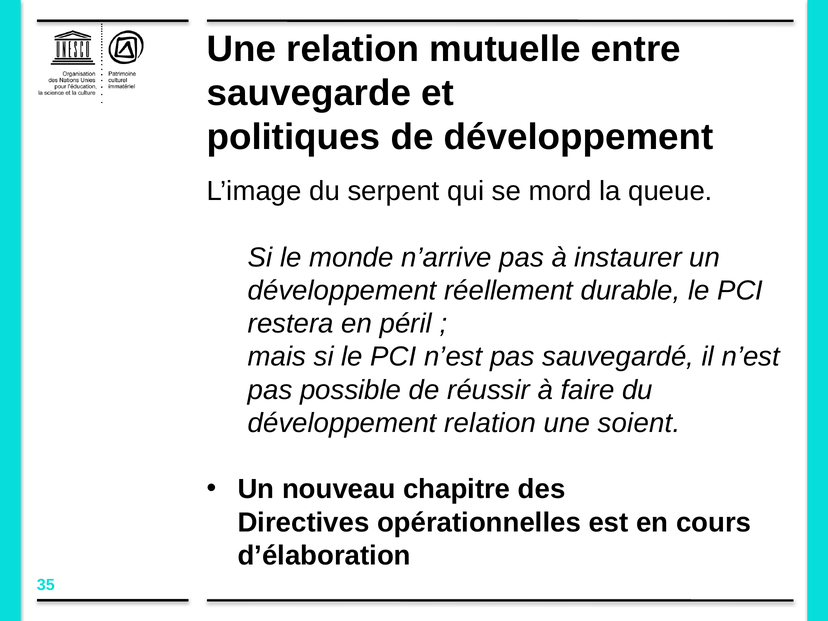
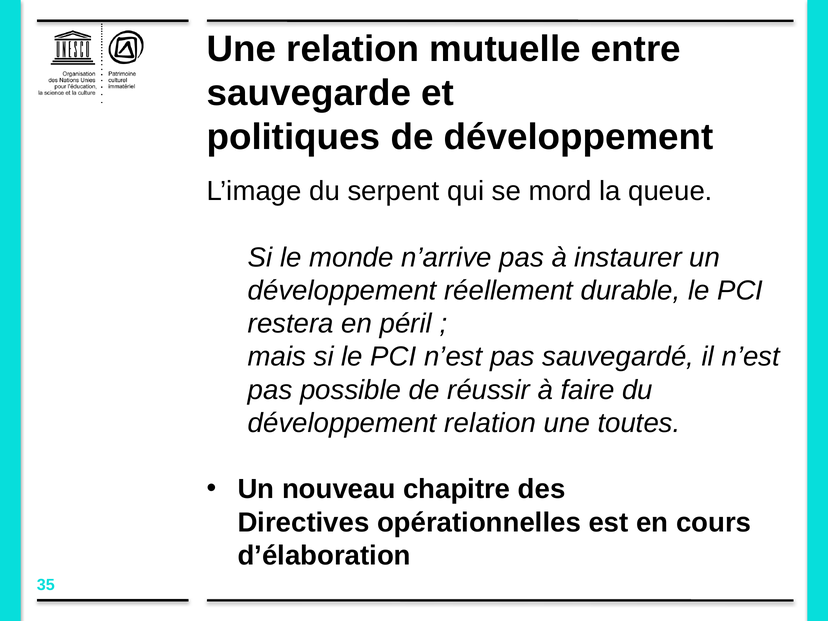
soient: soient -> toutes (639, 423)
